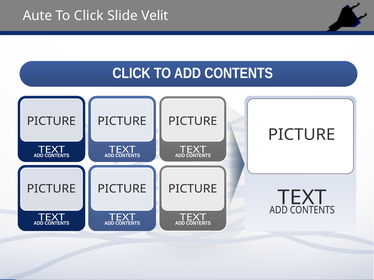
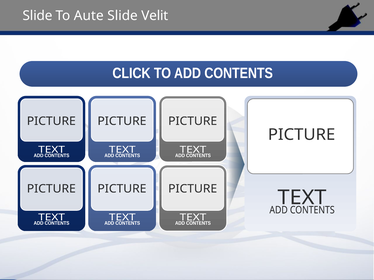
Aute: Aute -> Slide (38, 16)
Click: Click -> Aute (89, 16)
